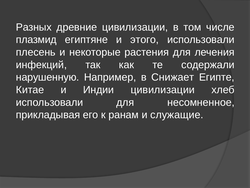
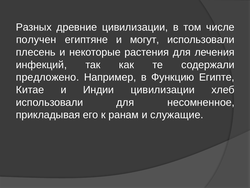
плазмид: плазмид -> получен (36, 40)
этого: этого -> могут (145, 40)
нарушенную: нарушенную -> предложено (48, 77)
Снижает: Снижает -> Функцию (173, 77)
